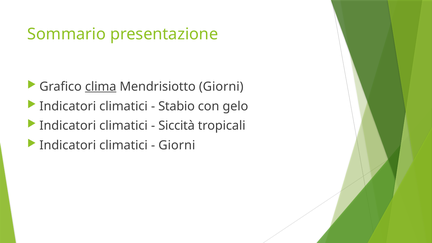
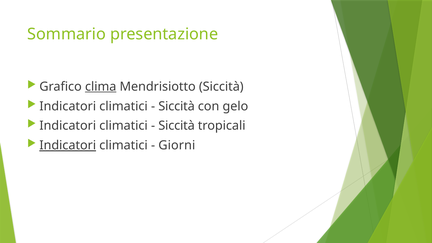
Mendrisiotto Giorni: Giorni -> Siccità (221, 87)
Stabio: Stabio -> Siccità (177, 106)
Indicatori underline: none -> present (68, 145)
